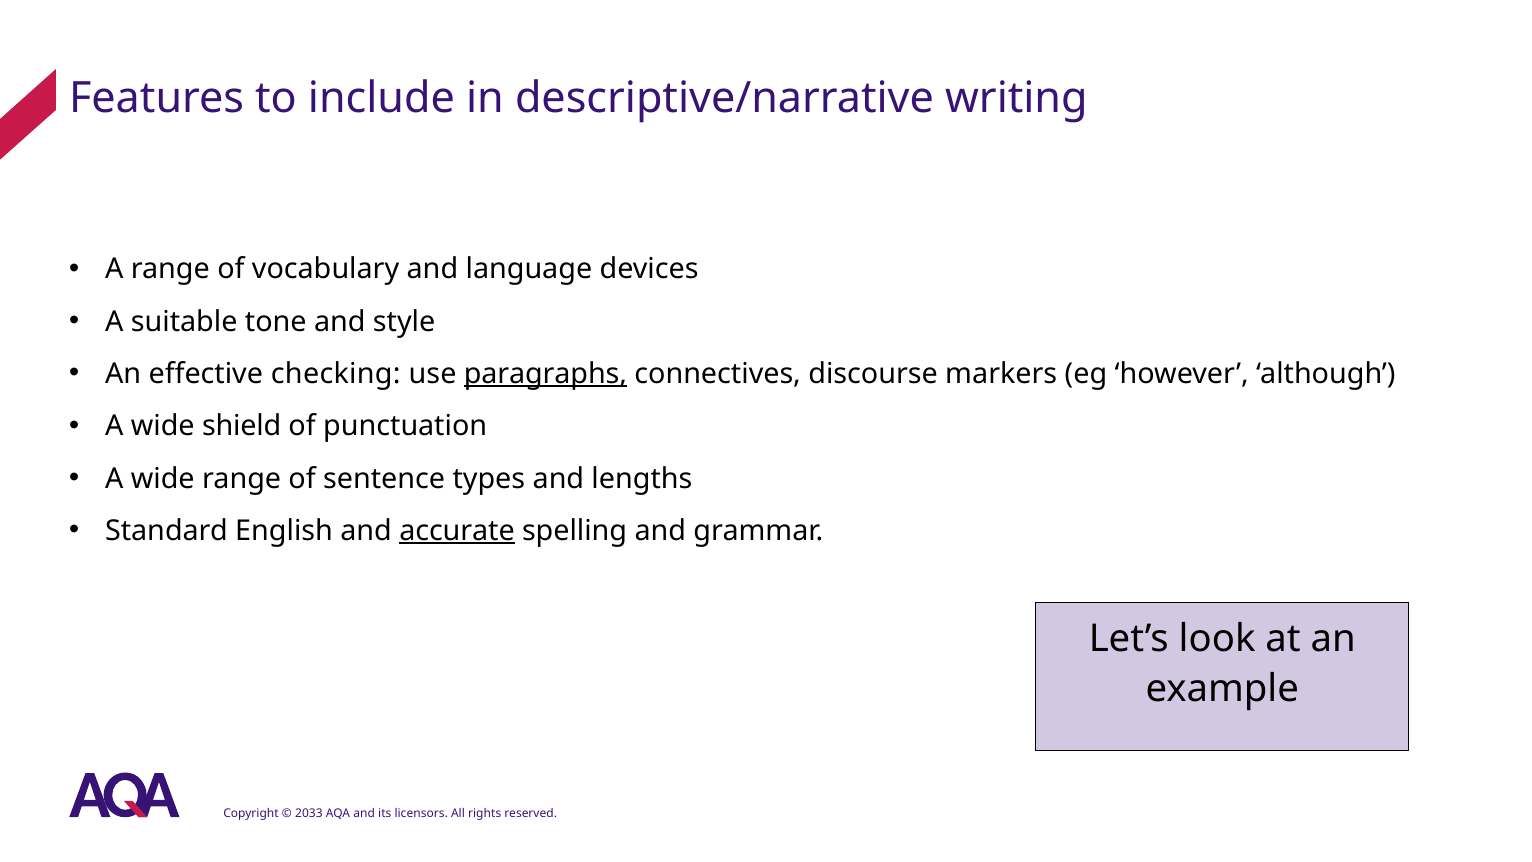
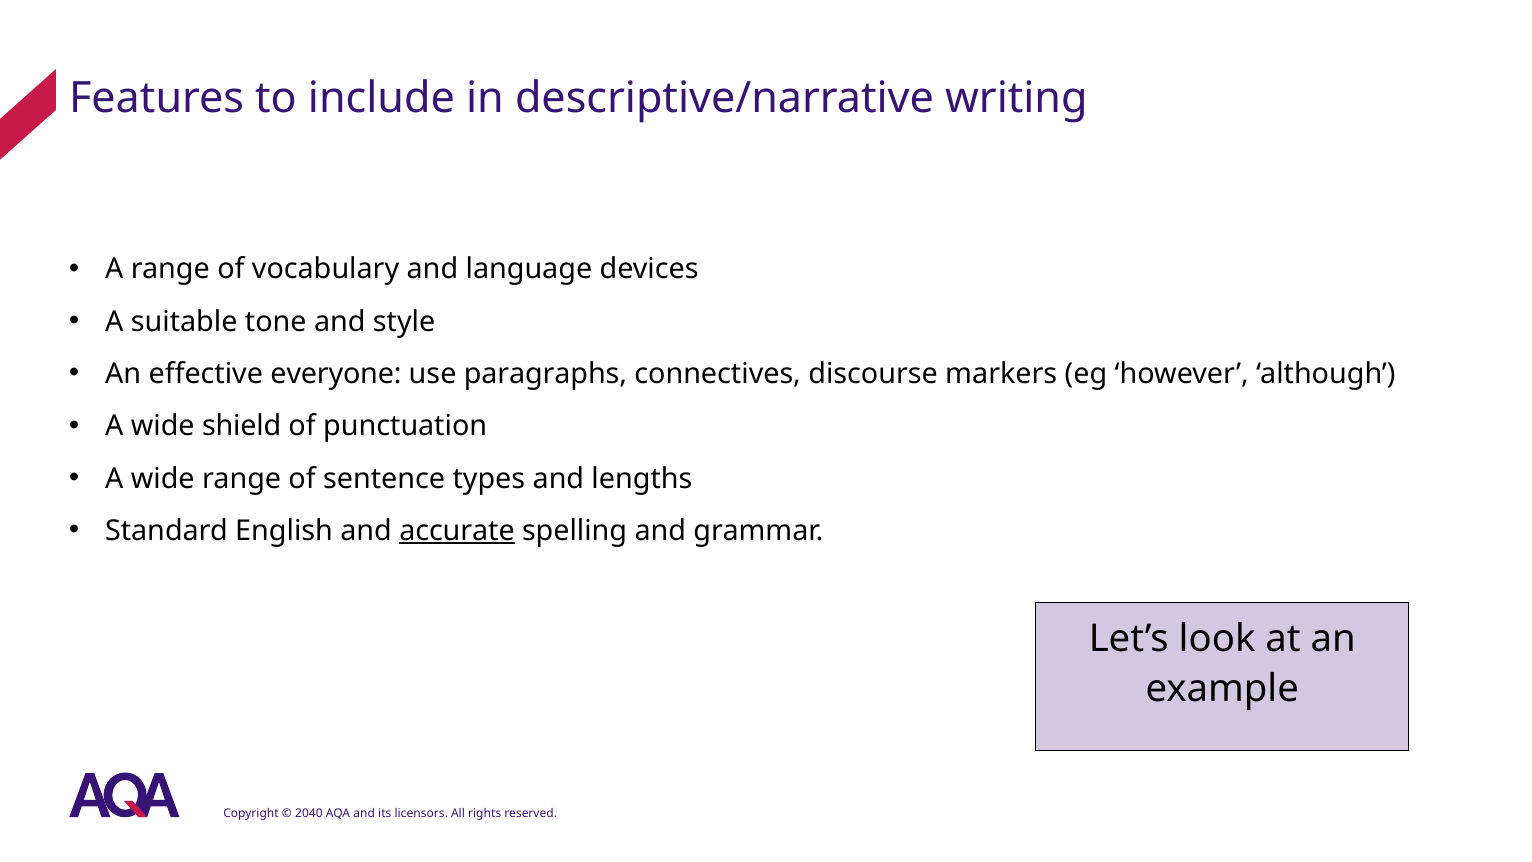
checking: checking -> everyone (336, 374)
paragraphs underline: present -> none (545, 374)
2033: 2033 -> 2040 (309, 813)
